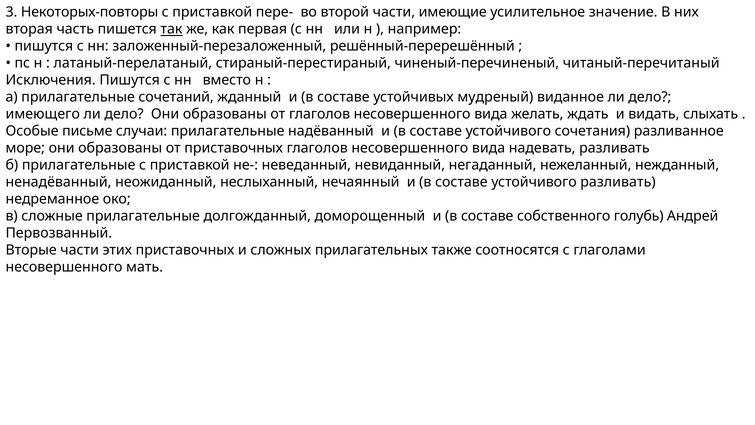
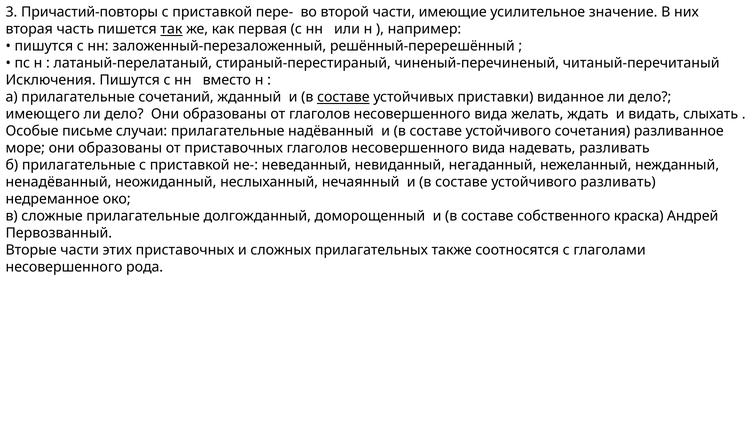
Некоторых-повторы: Некоторых-повторы -> Причастий-повторы (90, 12)
составе underline: none -> present (343, 97)
мудреный: мудреный -> приставки (495, 97)
голубь: голубь -> краска (639, 216)
мать: мать -> рода (145, 267)
